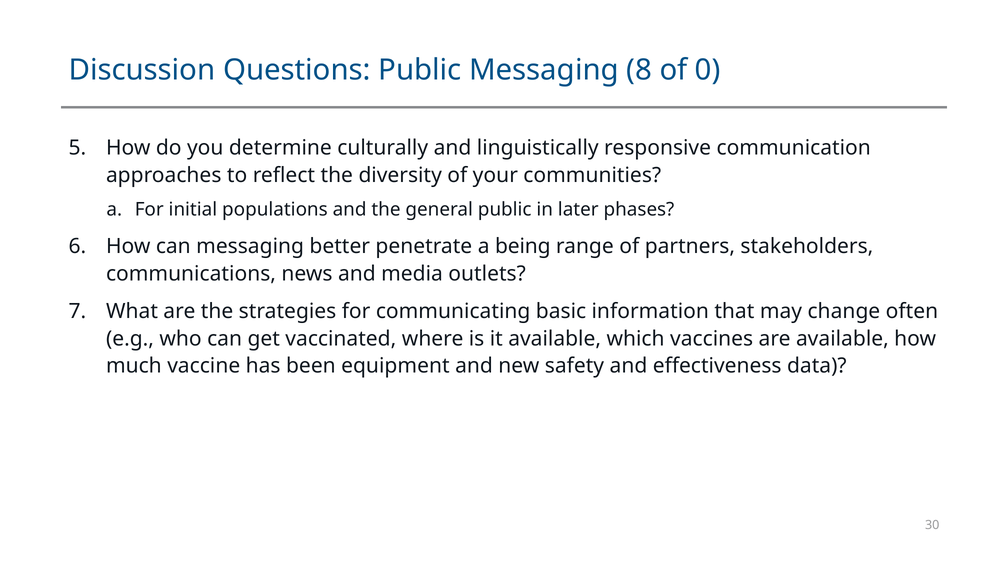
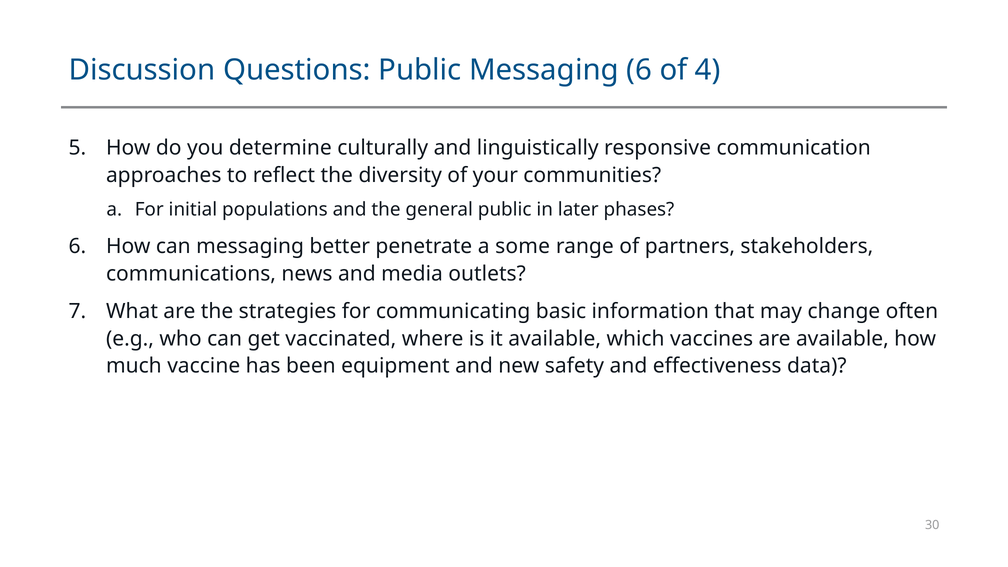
Messaging 8: 8 -> 6 (639, 70)
0: 0 -> 4 (708, 70)
being: being -> some (523, 246)
